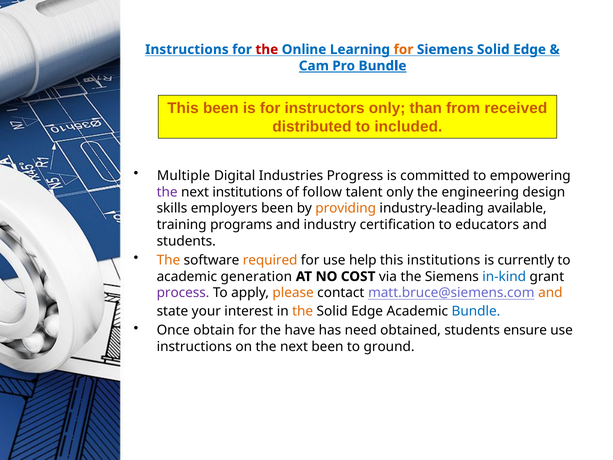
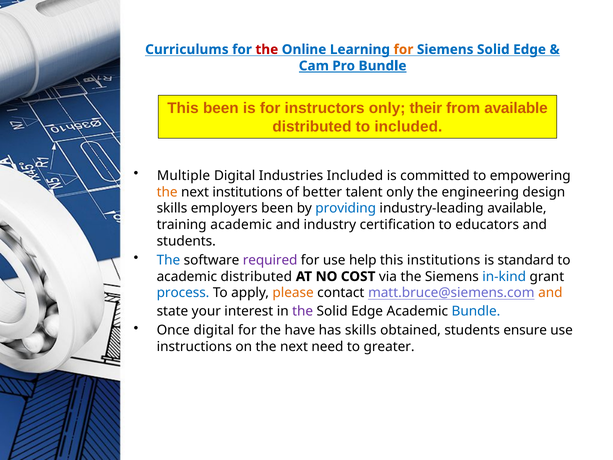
Instructions: Instructions -> Curriculums (187, 49)
than: than -> their (426, 108)
from received: received -> available (516, 108)
Industries Progress: Progress -> Included (355, 176)
the colour: purple -> orange (167, 192)
follow: follow -> better (322, 192)
providing colour: orange -> blue (346, 208)
training programs: programs -> academic (241, 225)
The colour: orange -> blue (168, 260)
required colour: orange -> purple (270, 260)
currently: currently -> standard (526, 260)
academic generation: generation -> distributed (256, 276)
process colour: purple -> blue (183, 293)
the colour: orange -> purple (303, 311)
Once obtain: obtain -> digital (214, 330)
has need: need -> skills (361, 330)
next been: been -> need (327, 347)
ground: ground -> greater (389, 347)
